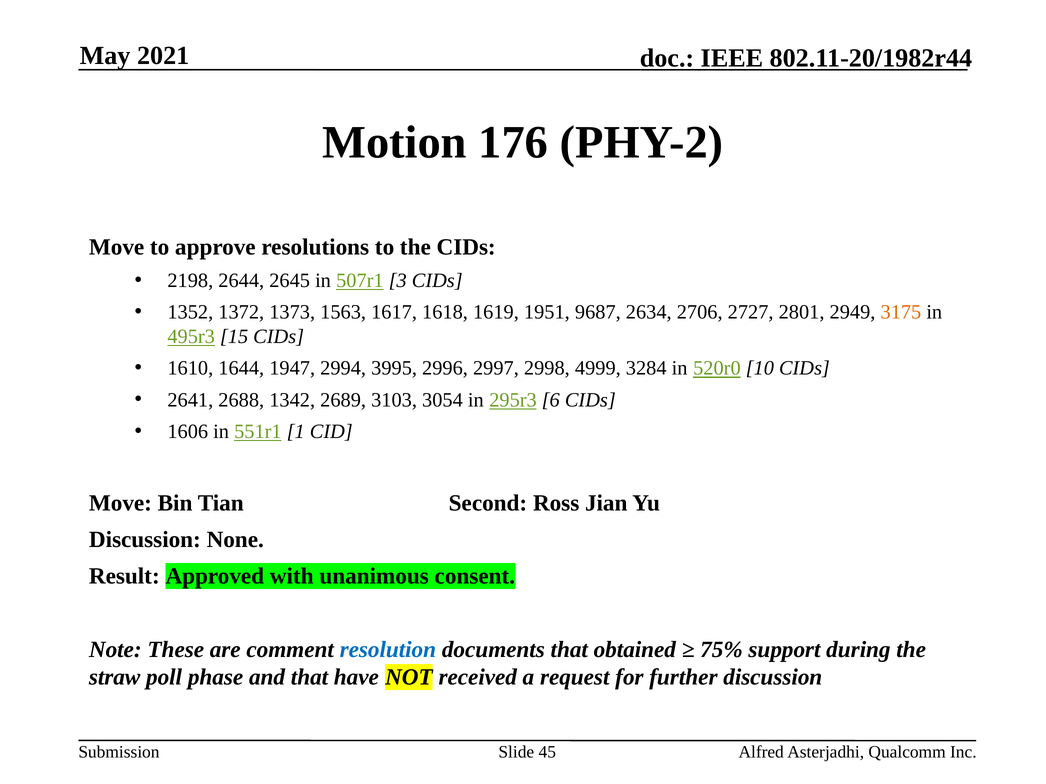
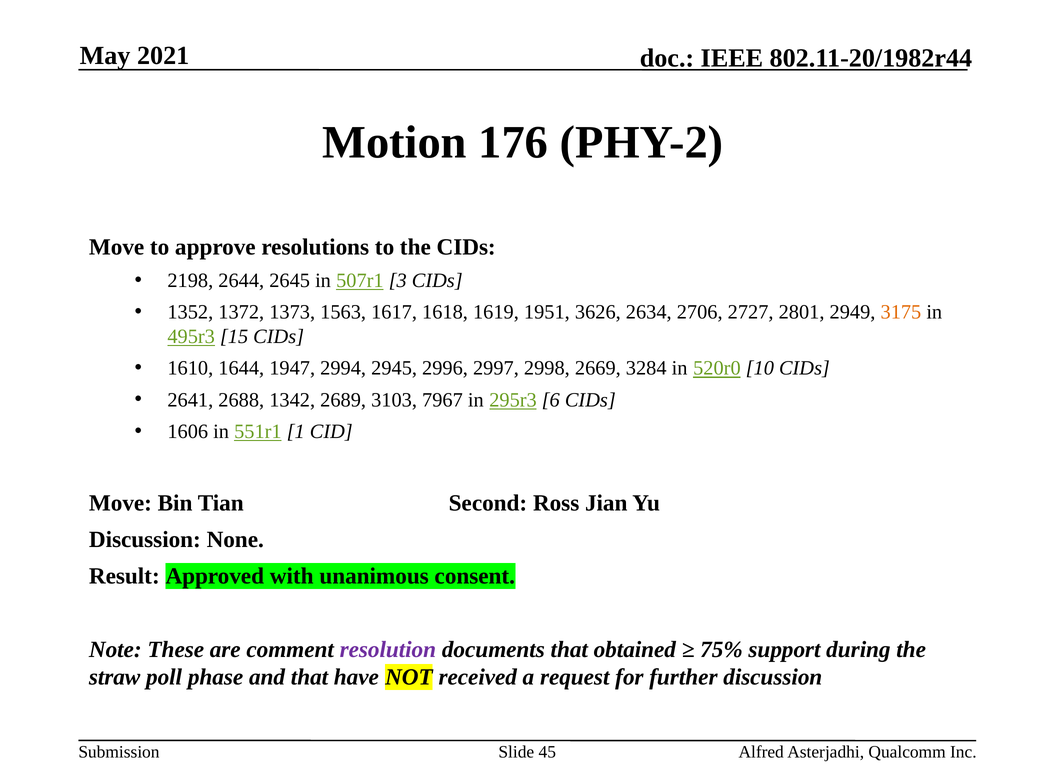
9687: 9687 -> 3626 (598, 312)
3995: 3995 -> 2945 (394, 368)
4999: 4999 -> 2669 (598, 368)
3054: 3054 -> 7967 (442, 400)
resolution colour: blue -> purple (388, 650)
